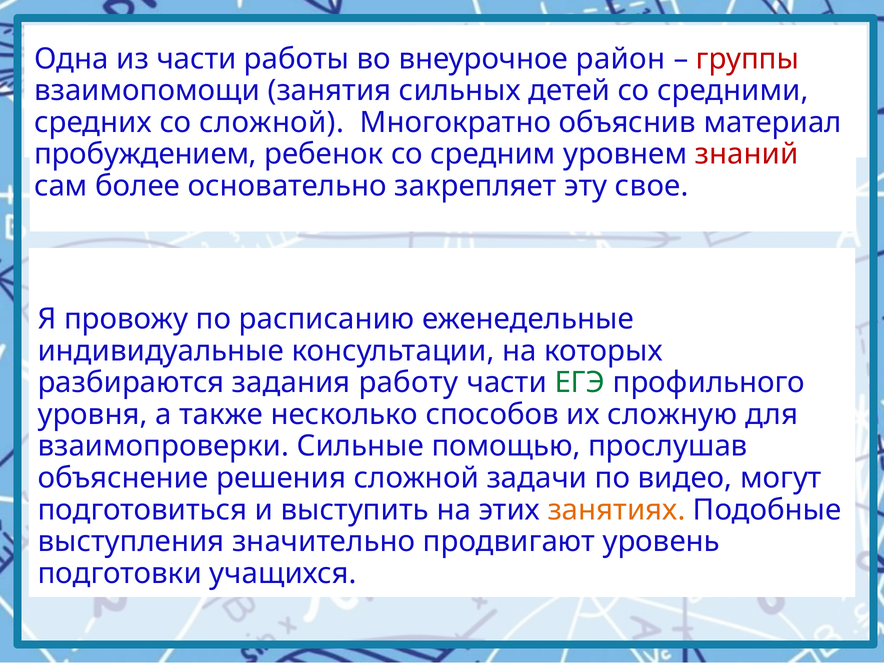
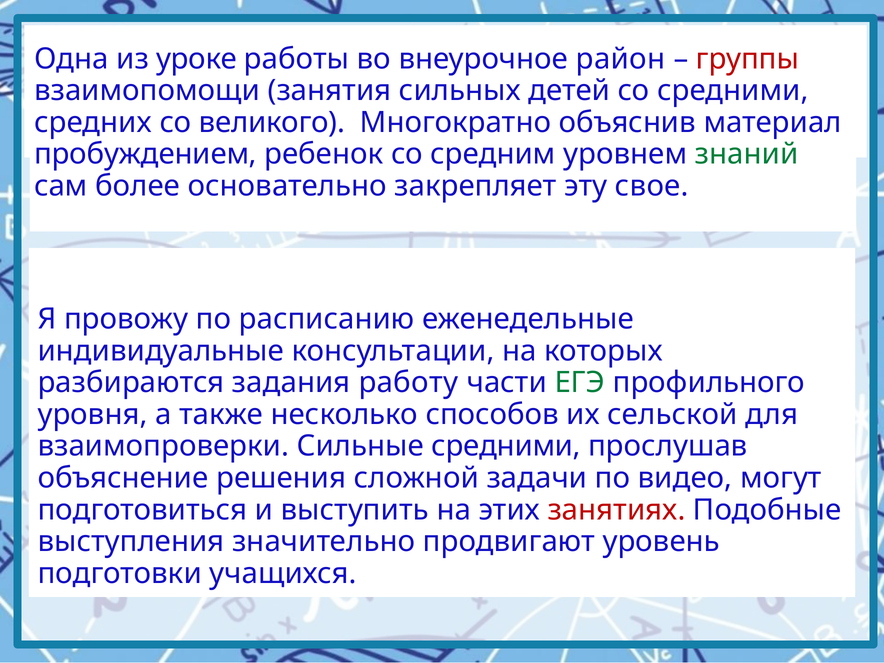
из части: части -> уроке (197, 59)
со сложной: сложной -> великого (272, 122)
знаний colour: red -> green (747, 154)
сложную: сложную -> сельской (672, 414)
Сильные помощью: помощью -> средними (506, 446)
занятиях colour: orange -> red (617, 510)
